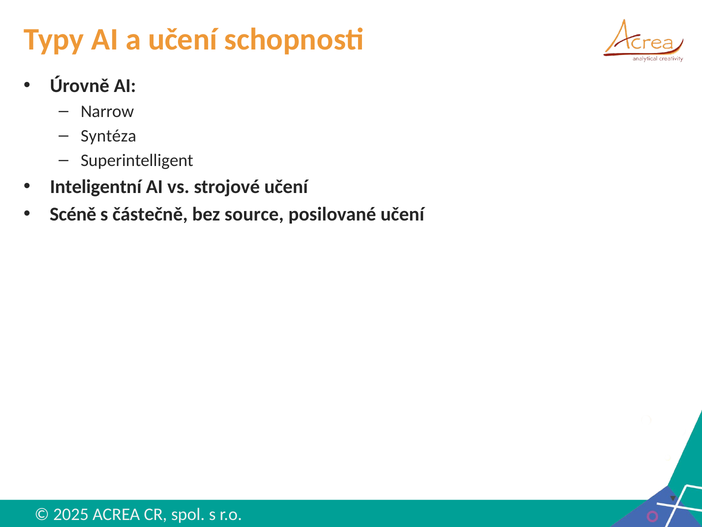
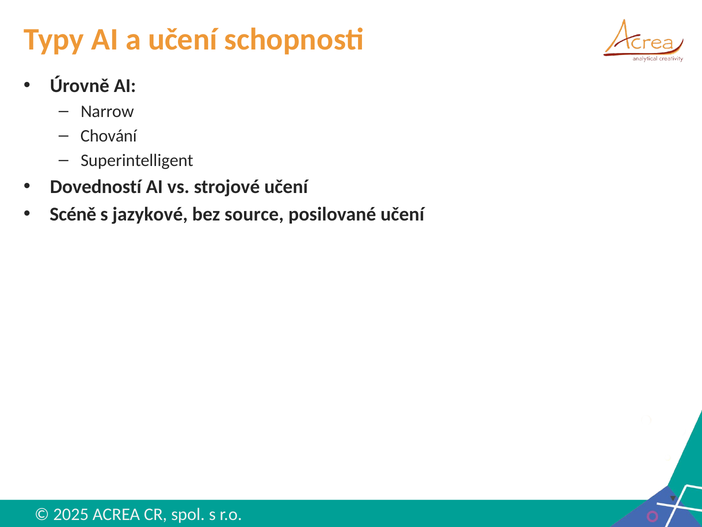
Syntéza: Syntéza -> Chování (109, 136)
Inteligentní: Inteligentní -> Dovedností (96, 187)
částečně: částečně -> jazykové (150, 214)
